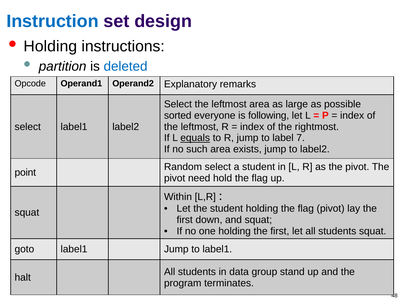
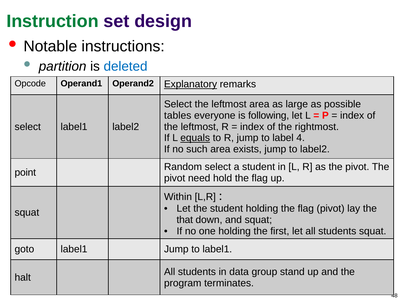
Instruction colour: blue -> green (53, 21)
Holding: Holding -> Notable (50, 46)
Explanatory underline: none -> present (191, 84)
sorted: sorted -> tables (178, 116)
7: 7 -> 4 (301, 138)
first: first -> that (185, 220)
